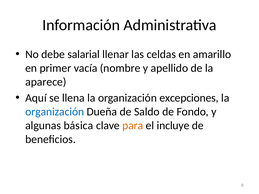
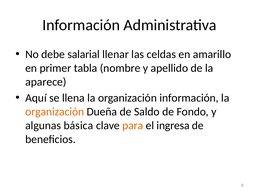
vacía: vacía -> tabla (86, 68)
organización excepciones: excepciones -> información (189, 98)
organización colour: blue -> orange (55, 112)
incluye: incluye -> ingresa (173, 126)
